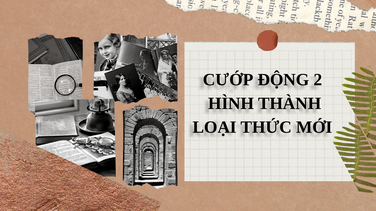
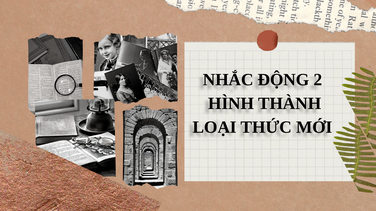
CƯỚP: CƯỚP -> NHẮC (228, 80)
